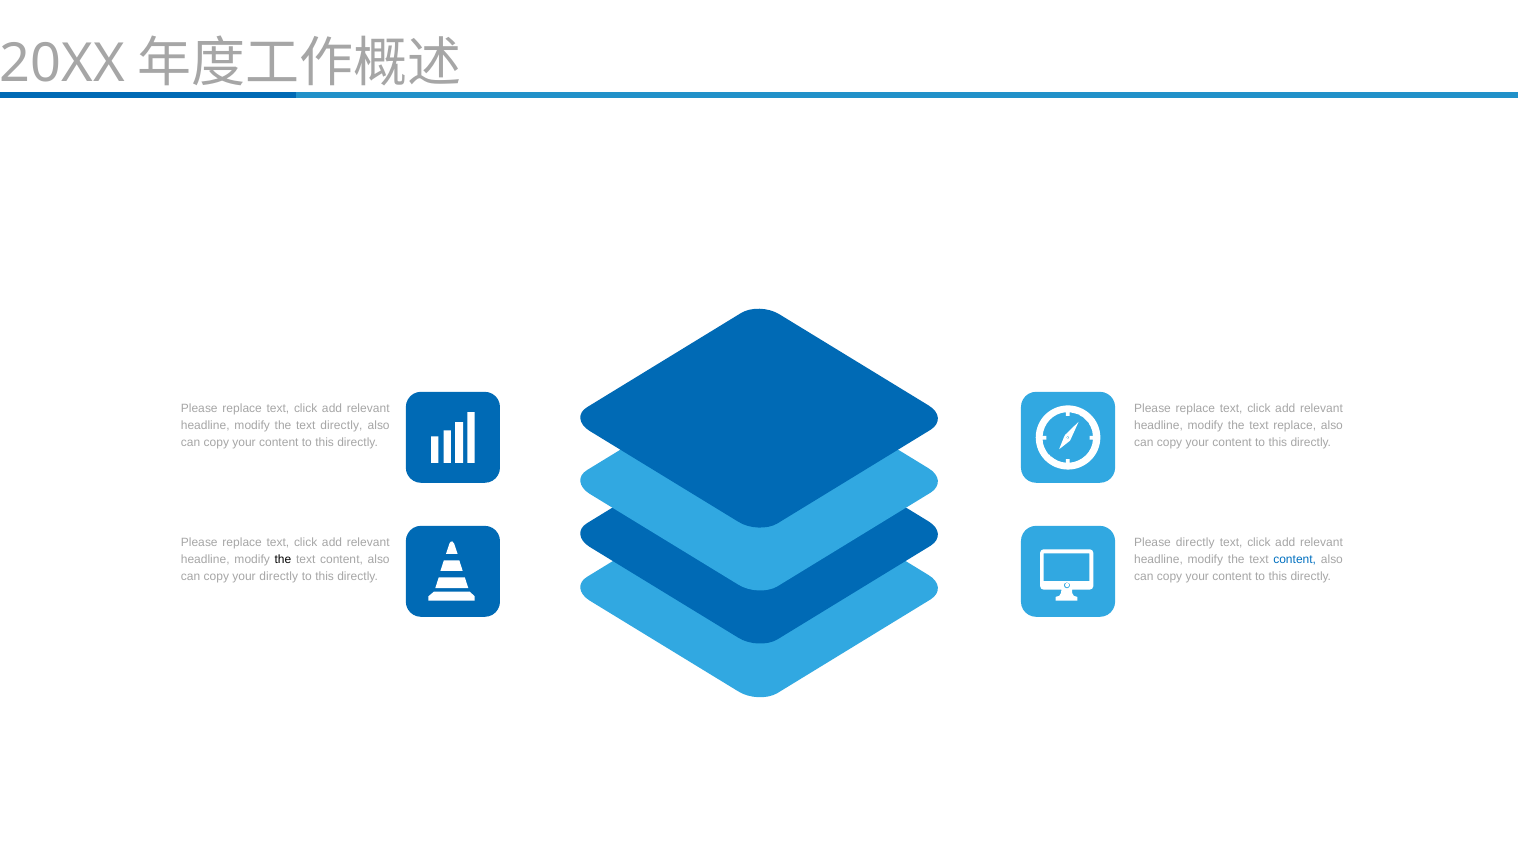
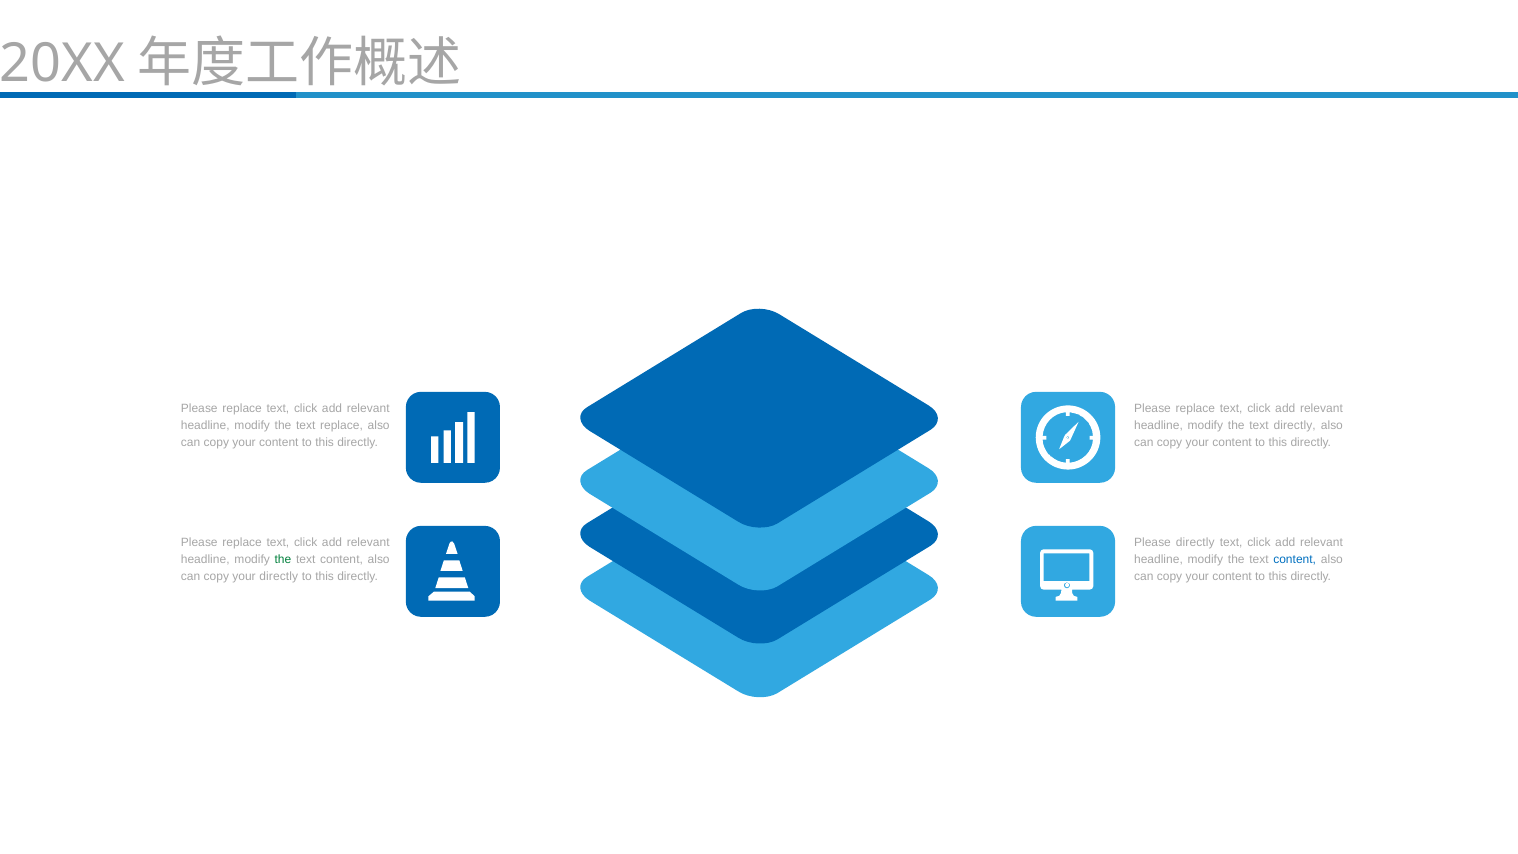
text directly: directly -> replace (341, 426)
text replace: replace -> directly (1295, 426)
the colour: black -> green (283, 560)
